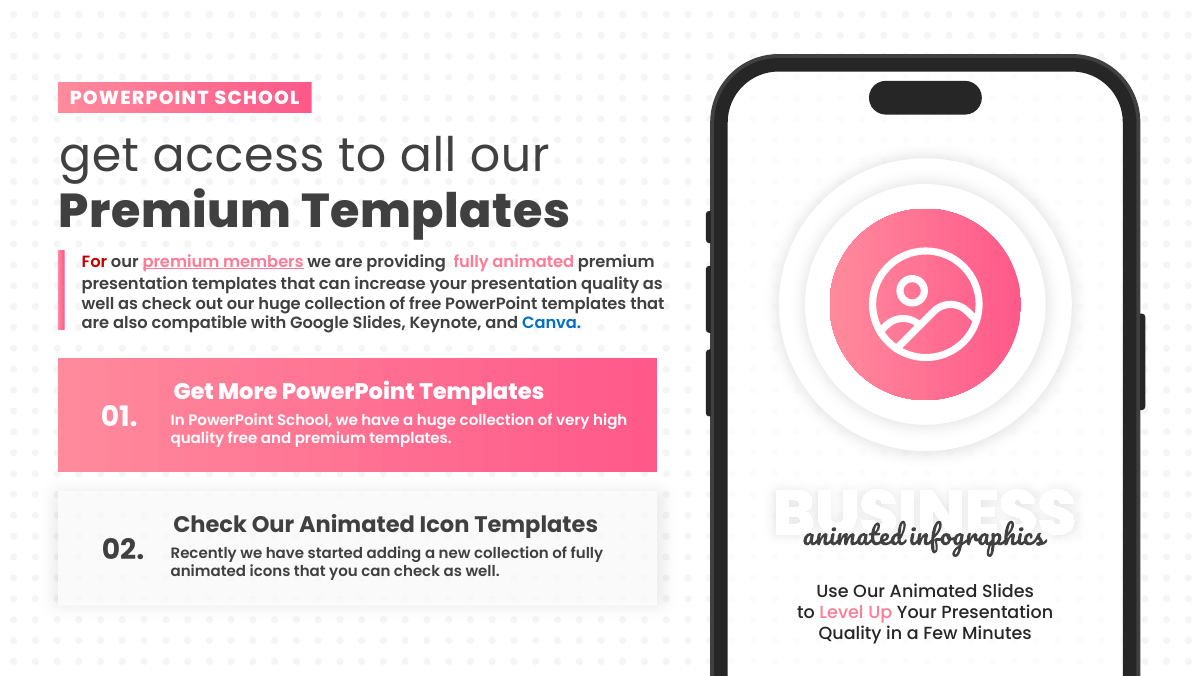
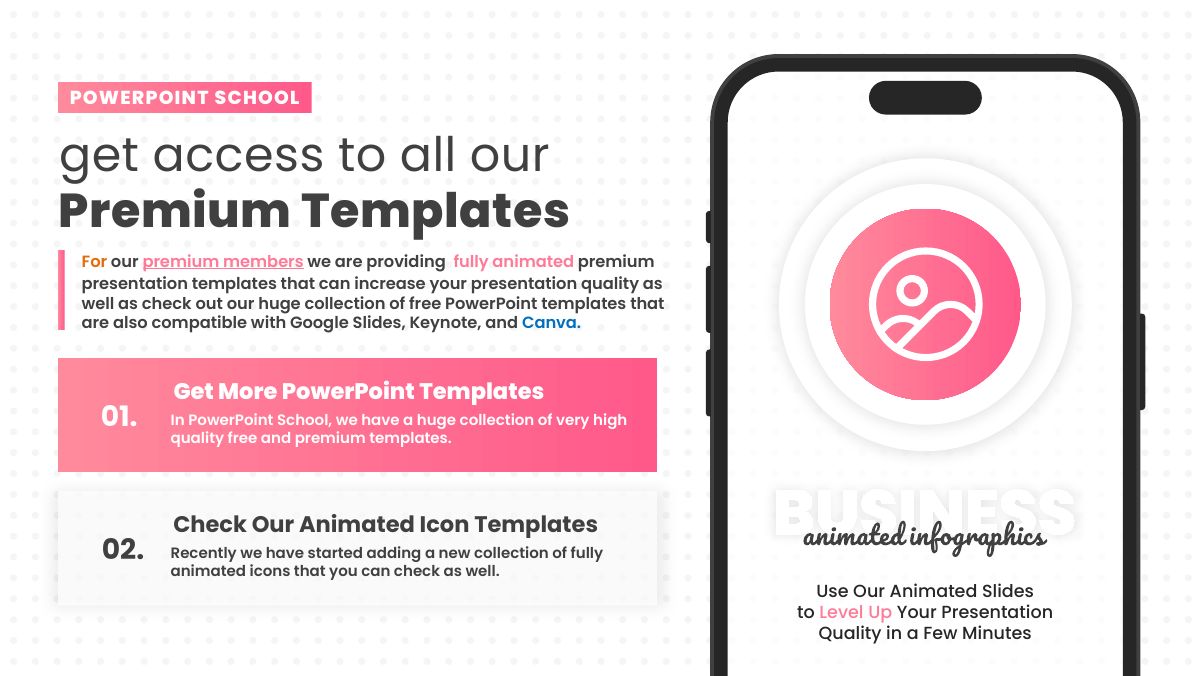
For colour: red -> orange (94, 262)
